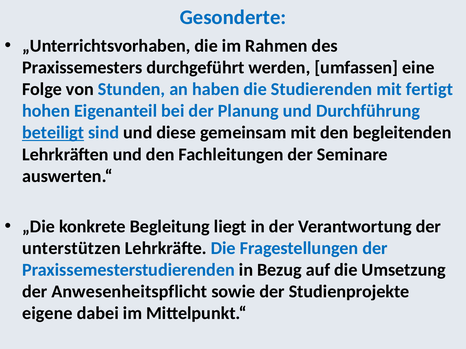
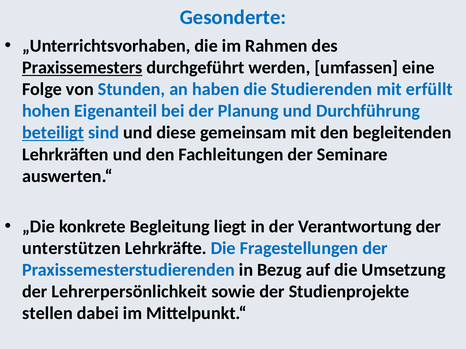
Praxissemesters underline: none -> present (82, 68)
fertigt: fertigt -> erfüllt (429, 89)
Anwesenheitspflicht: Anwesenheitspflicht -> Lehrerpersönlichkeit (129, 292)
eigene: eigene -> stellen (47, 314)
